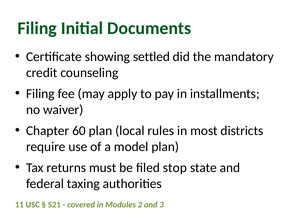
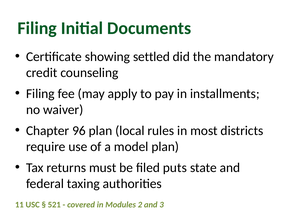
60: 60 -> 96 (79, 131)
stop: stop -> puts (175, 168)
